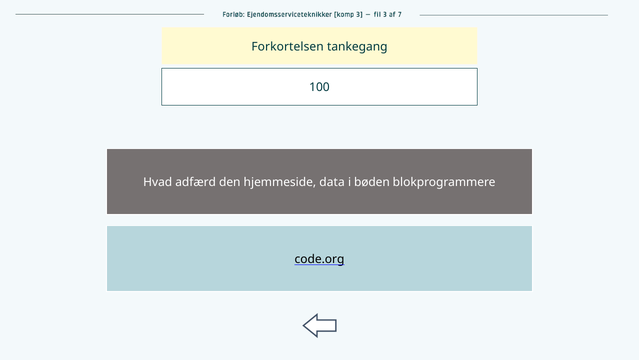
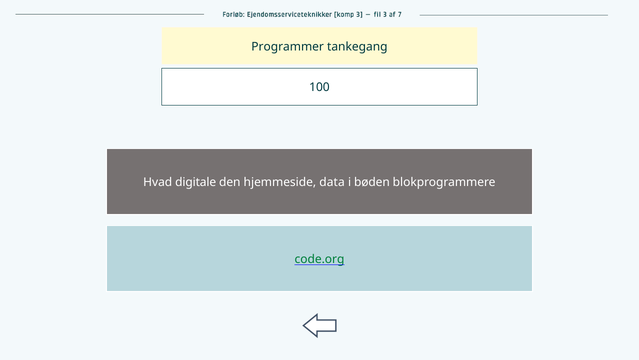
Forkortelsen: Forkortelsen -> Programmer (288, 46)
adfærd: adfærd -> digitale (196, 182)
code.org colour: black -> green (319, 259)
